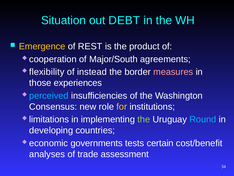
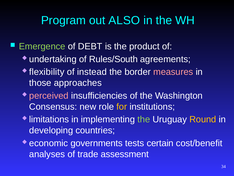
Situation: Situation -> Program (63, 20)
DEBT: DEBT -> ALSO (124, 20)
Emergence colour: yellow -> light green (42, 46)
REST: REST -> DEBT (90, 46)
cooperation: cooperation -> undertaking (53, 59)
Major/South: Major/South -> Rules/South (113, 59)
experiences: experiences -> approaches (78, 83)
perceived colour: light blue -> pink (49, 95)
Round colour: light blue -> yellow (203, 119)
